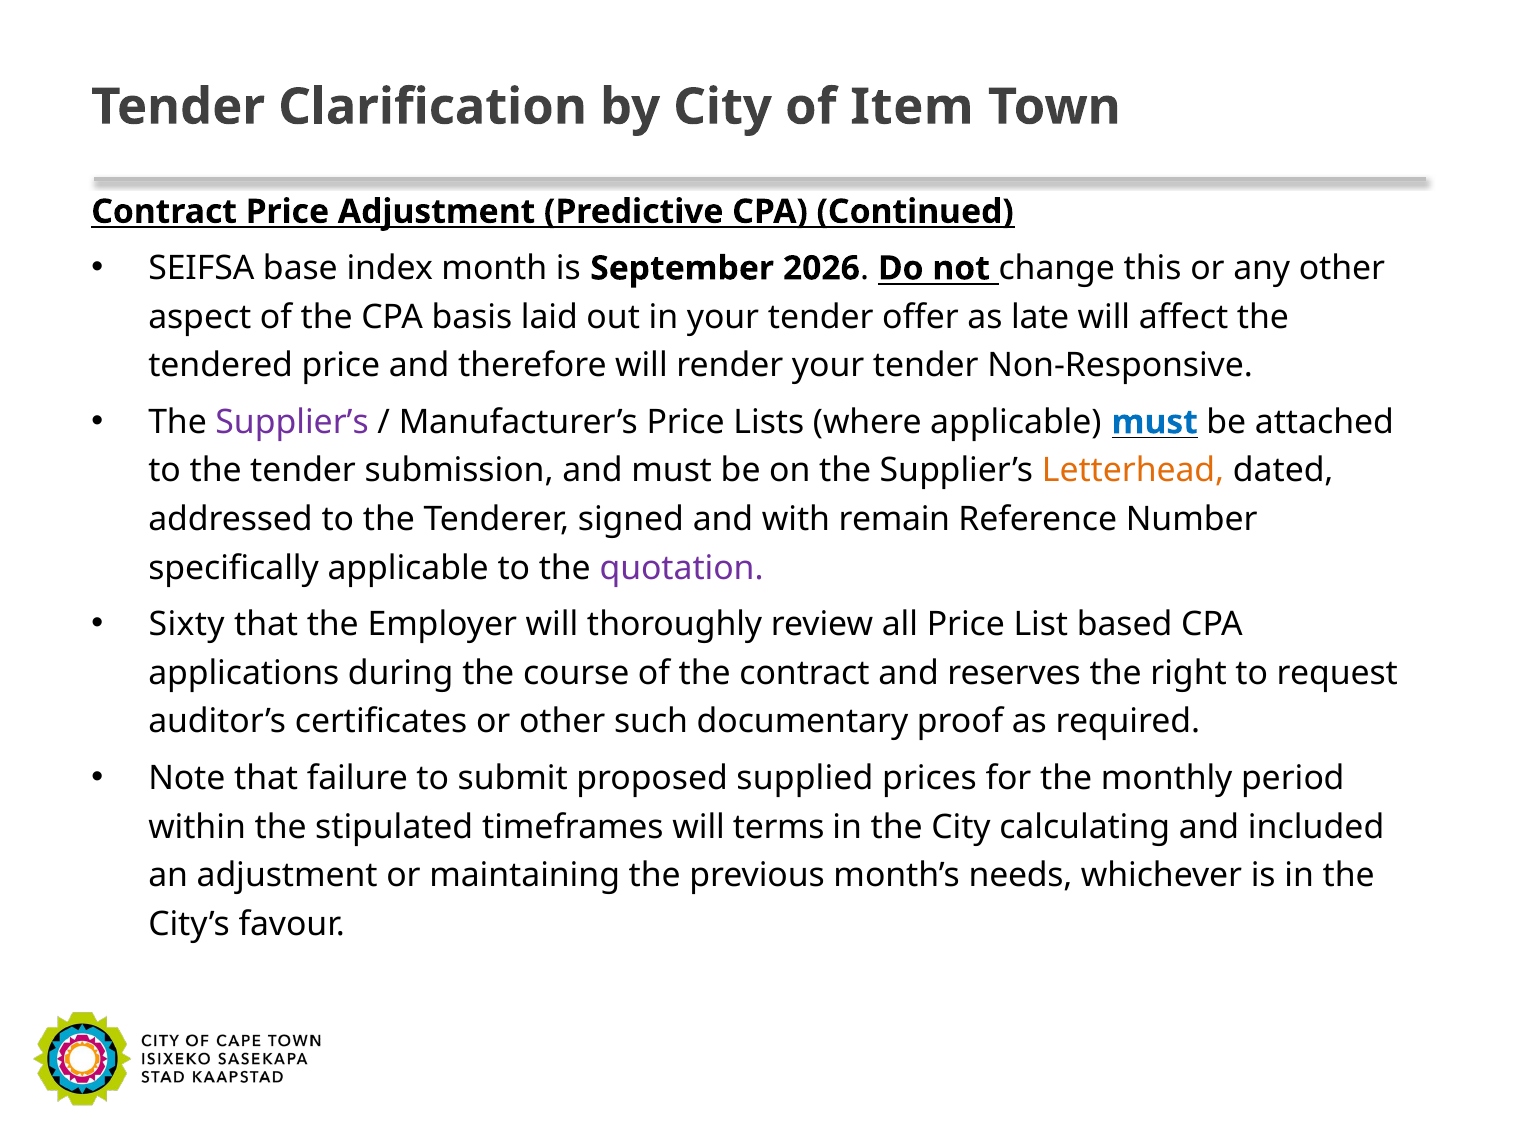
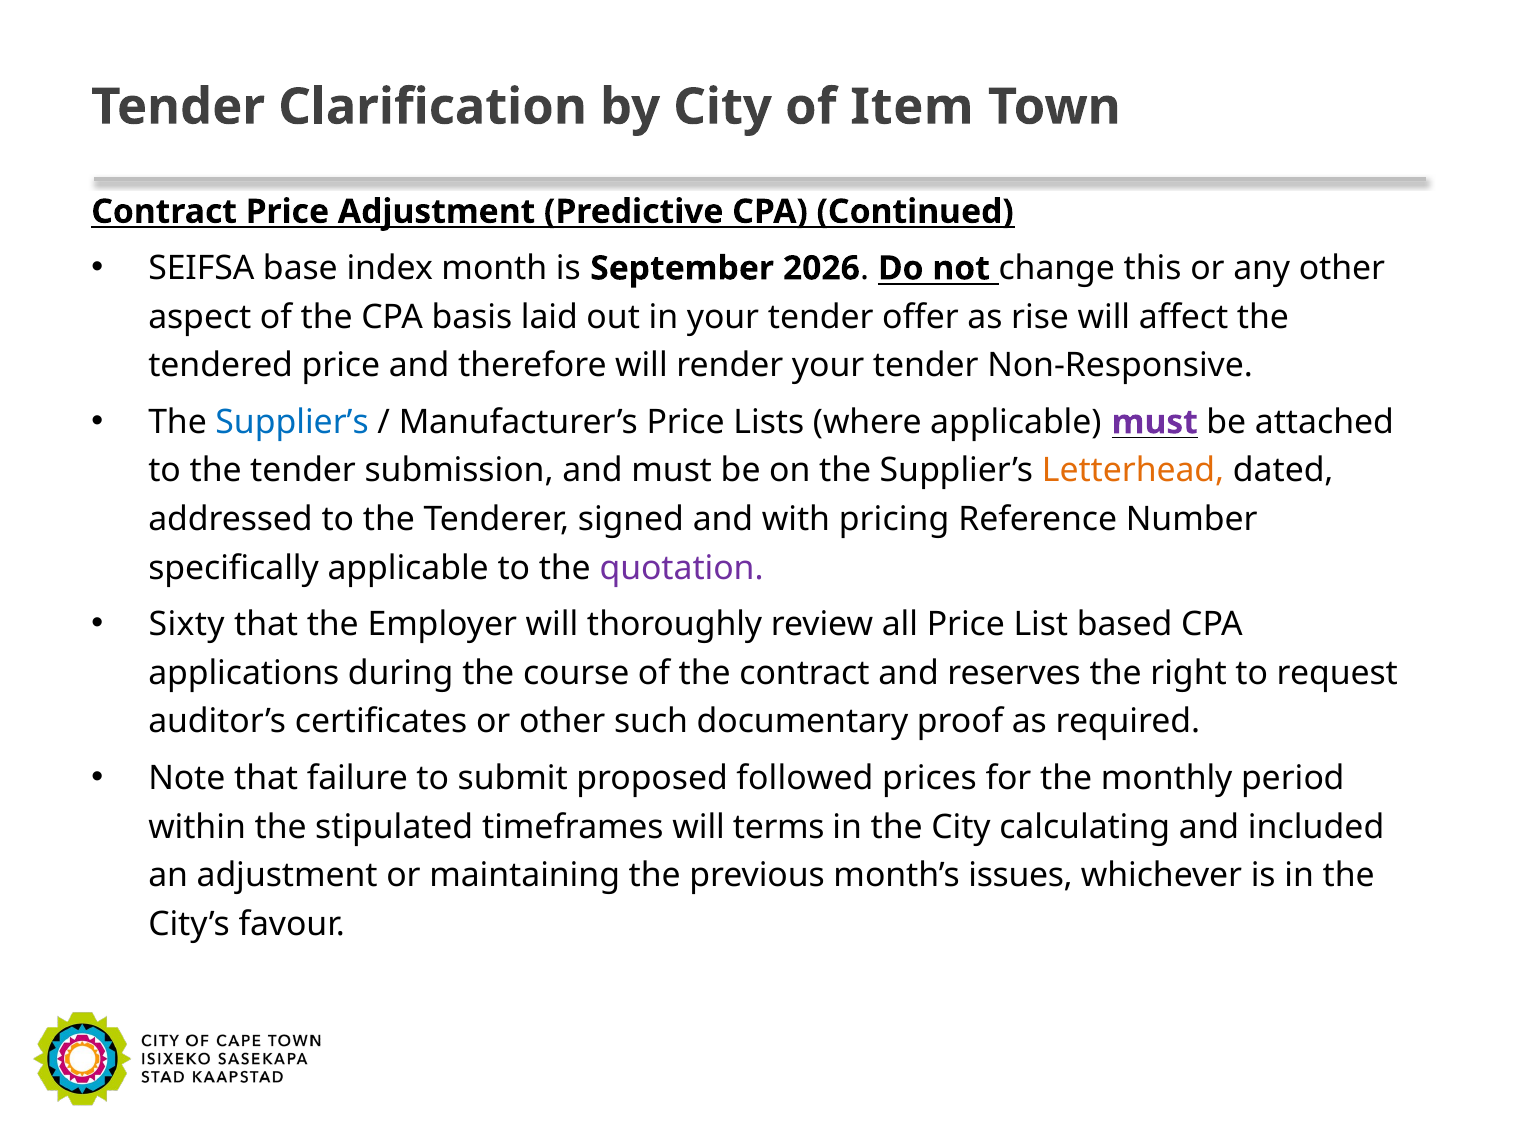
late: late -> rise (1040, 317)
Supplier’s colour: purple -> blue (292, 422)
must colour: blue -> purple (1155, 422)
remain: remain -> pricing (894, 519)
supplied: supplied -> followed (805, 778)
needs: needs -> issues (1021, 875)
